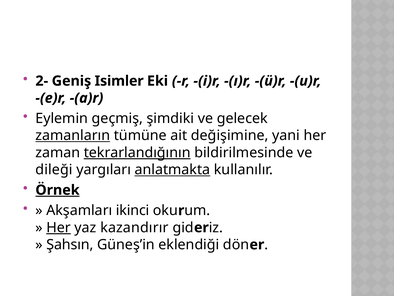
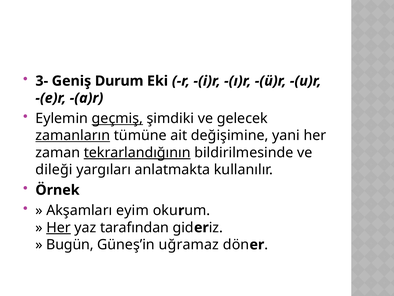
2-: 2- -> 3- (42, 81)
Isimler: Isimler -> Durum (119, 81)
geçmiş underline: none -> present (117, 118)
anlatmakta underline: present -> none (172, 169)
Örnek underline: present -> none (57, 190)
ikinci: ikinci -> eyim (132, 210)
kazandırır: kazandırır -> tarafından (135, 227)
Şahsın: Şahsın -> Bugün (70, 244)
eklendiği: eklendiği -> uğramaz (189, 244)
